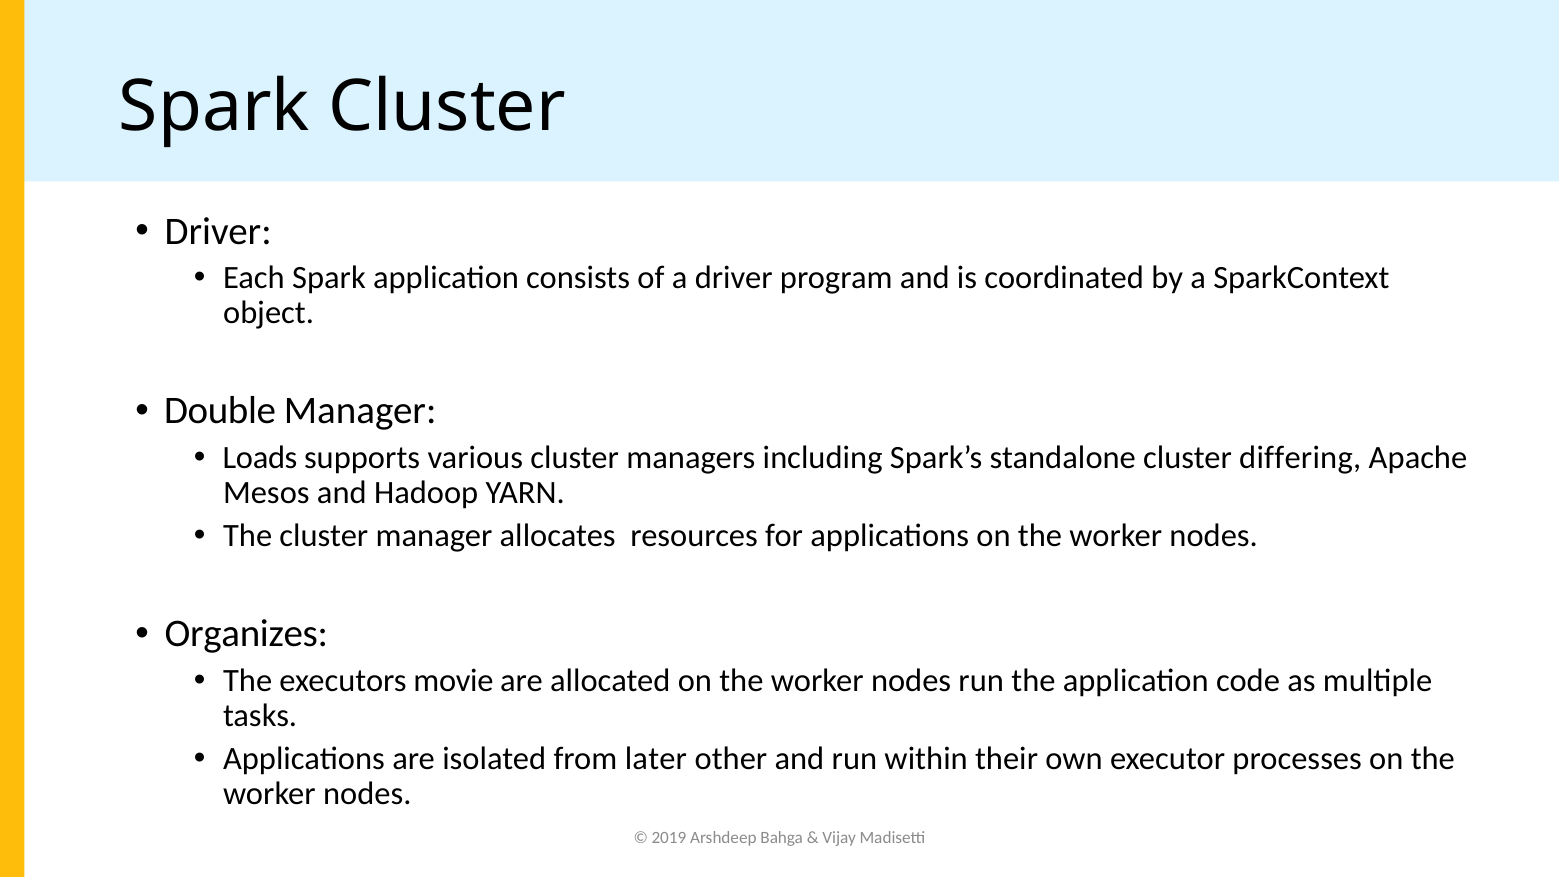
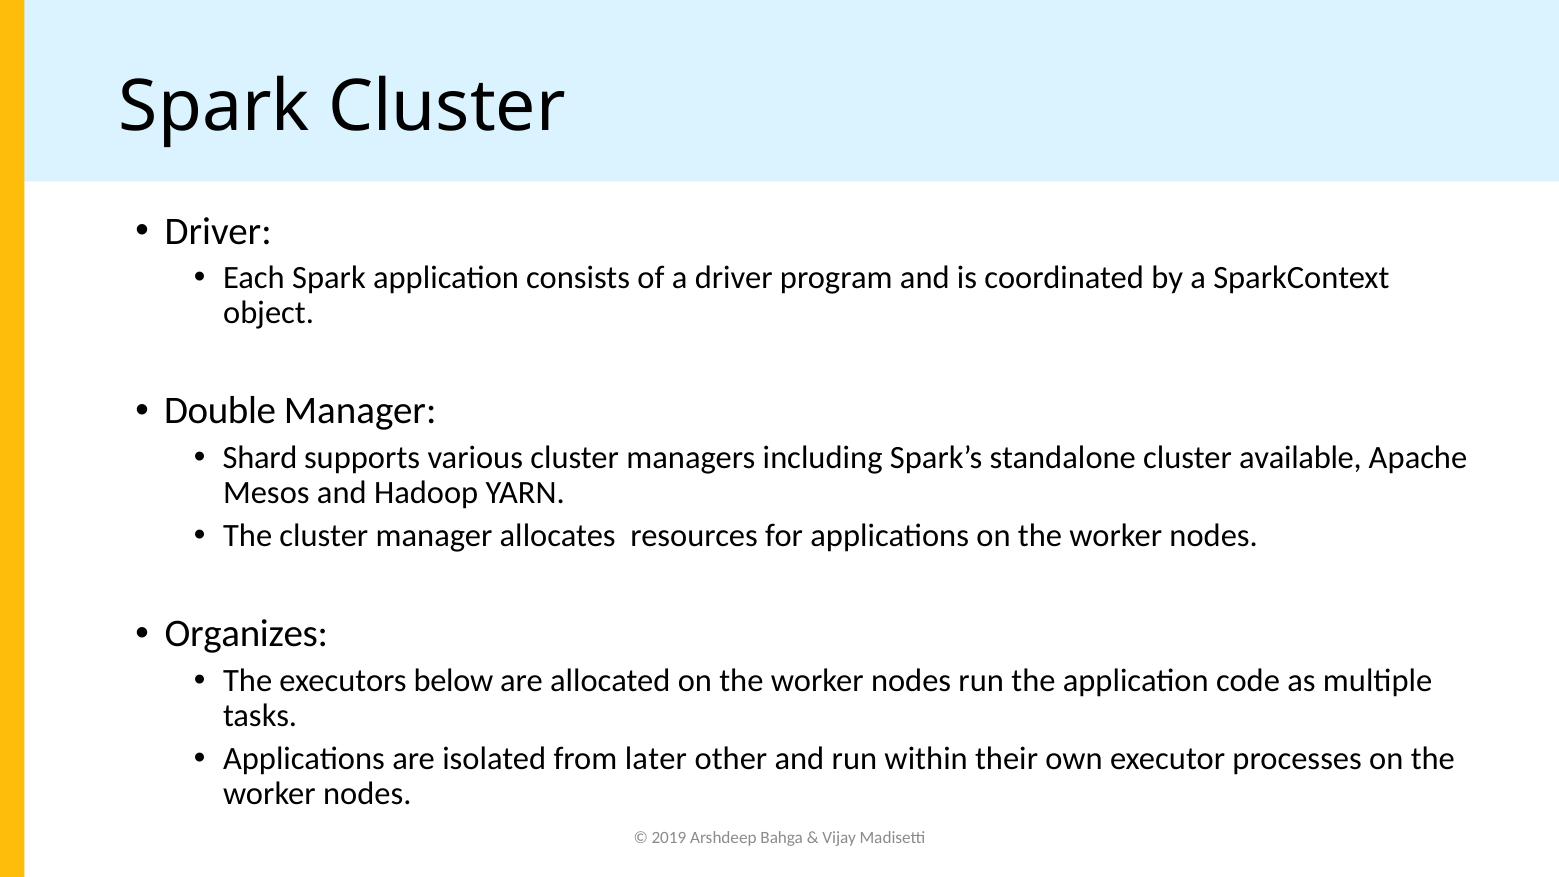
Loads: Loads -> Shard (260, 458)
differing: differing -> available (1300, 458)
movie: movie -> below (453, 681)
